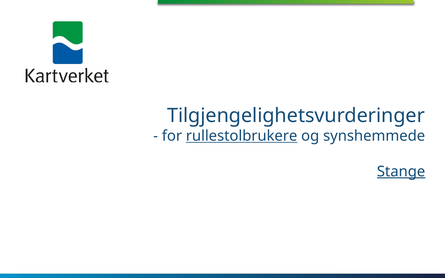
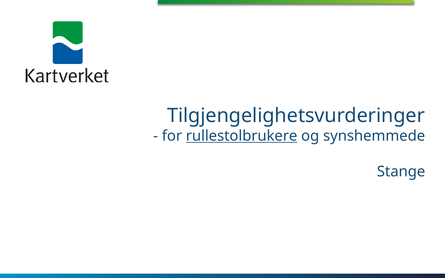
Stange underline: present -> none (401, 172)
